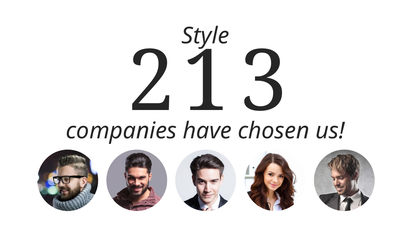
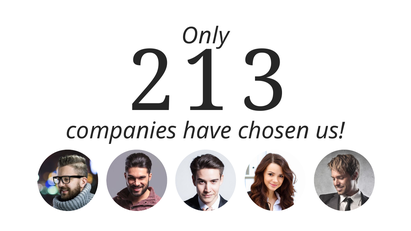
Style: Style -> Only (205, 36)
